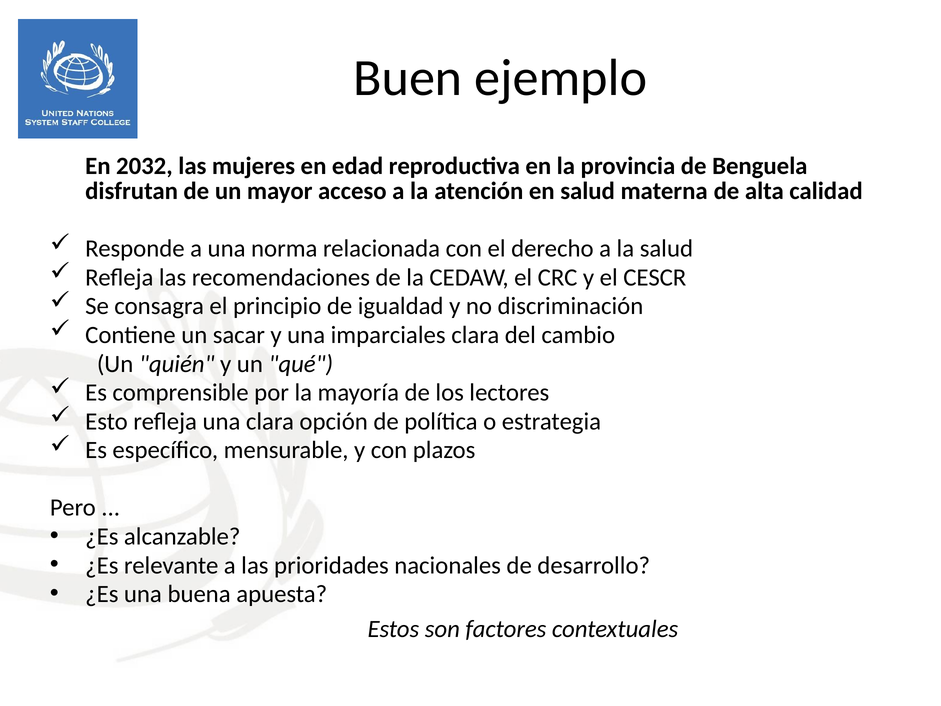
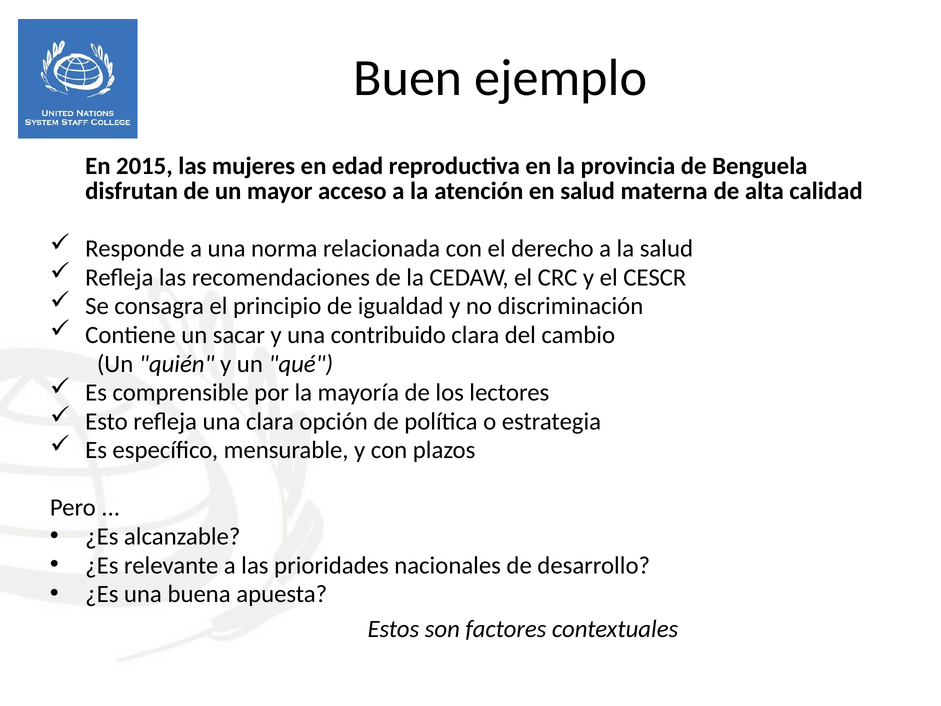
2032: 2032 -> 2015 (144, 166)
imparciales: imparciales -> contribuido (388, 335)
